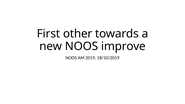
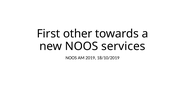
improve: improve -> services (123, 46)
